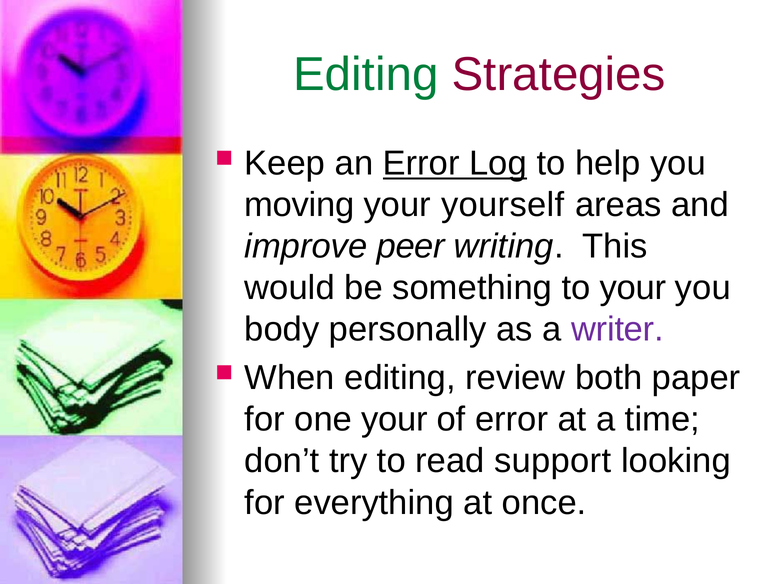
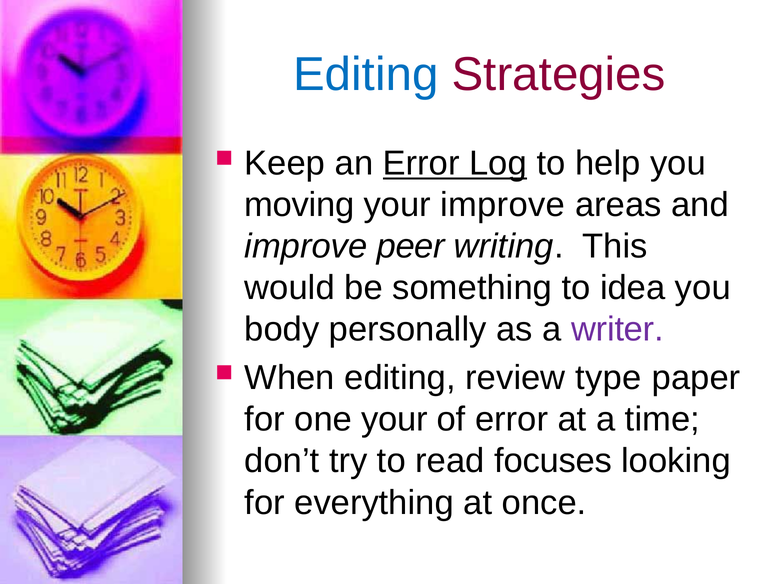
Editing colour: green -> blue (366, 75)
your yourself: yourself -> improve (503, 205)
to your: your -> idea (633, 288)
both: both -> type (609, 378)
support: support -> focuses (553, 461)
